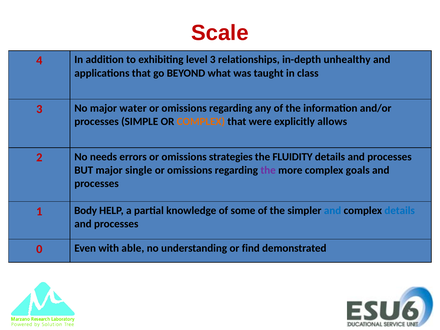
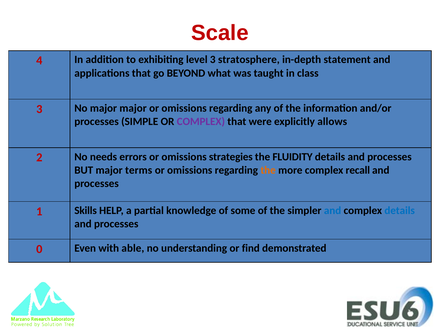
relationships: relationships -> stratosphere (249, 60)
unhealthy: unhealthy -> statement (347, 60)
major water: water -> major (133, 108)
COMPLEX colour: orange -> purple (201, 122)
single: single -> terms (139, 170)
the colour: purple -> orange (268, 170)
goals: goals -> recall (358, 170)
Body: Body -> Skills (86, 211)
